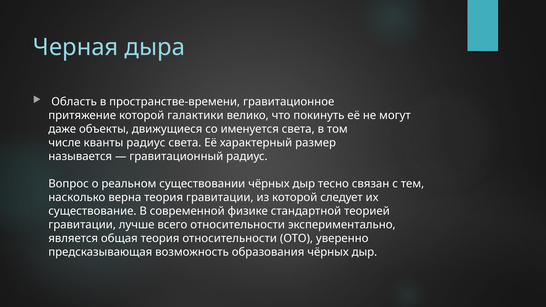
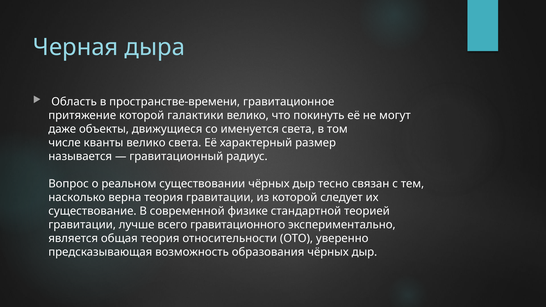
кванты радиус: радиус -> велико (146, 143)
всего относительности: относительности -> гравитационного (238, 225)
